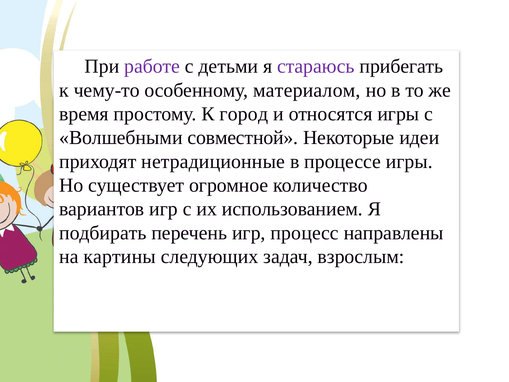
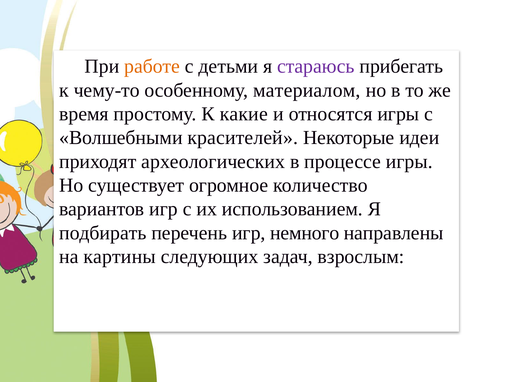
работе colour: purple -> orange (152, 66)
город: город -> какие (244, 114)
совместной: совместной -> красителей (243, 138)
нетрадиционные: нетрадиционные -> археологических (213, 161)
процесс: процесс -> немного (305, 233)
